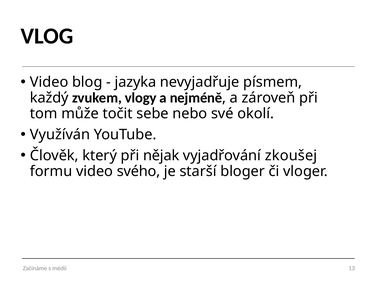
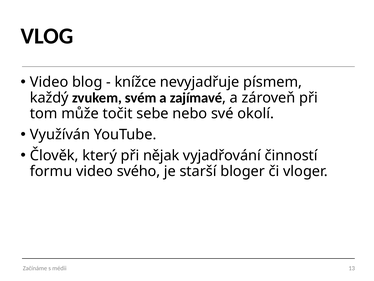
jazyka: jazyka -> knížce (136, 82)
vlogy: vlogy -> svém (141, 98)
nejméně: nejméně -> zajímavé (196, 98)
zkoušej: zkoušej -> činností (291, 155)
